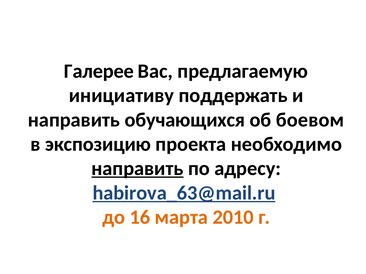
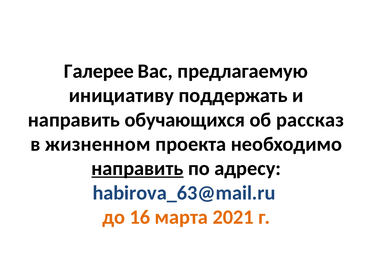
боевом: боевом -> рассказ (310, 120)
экспозицию: экспозицию -> жизненном (98, 144)
habirova_63@mail.ru underline: present -> none (184, 193)
2010: 2010 -> 2021 (233, 218)
